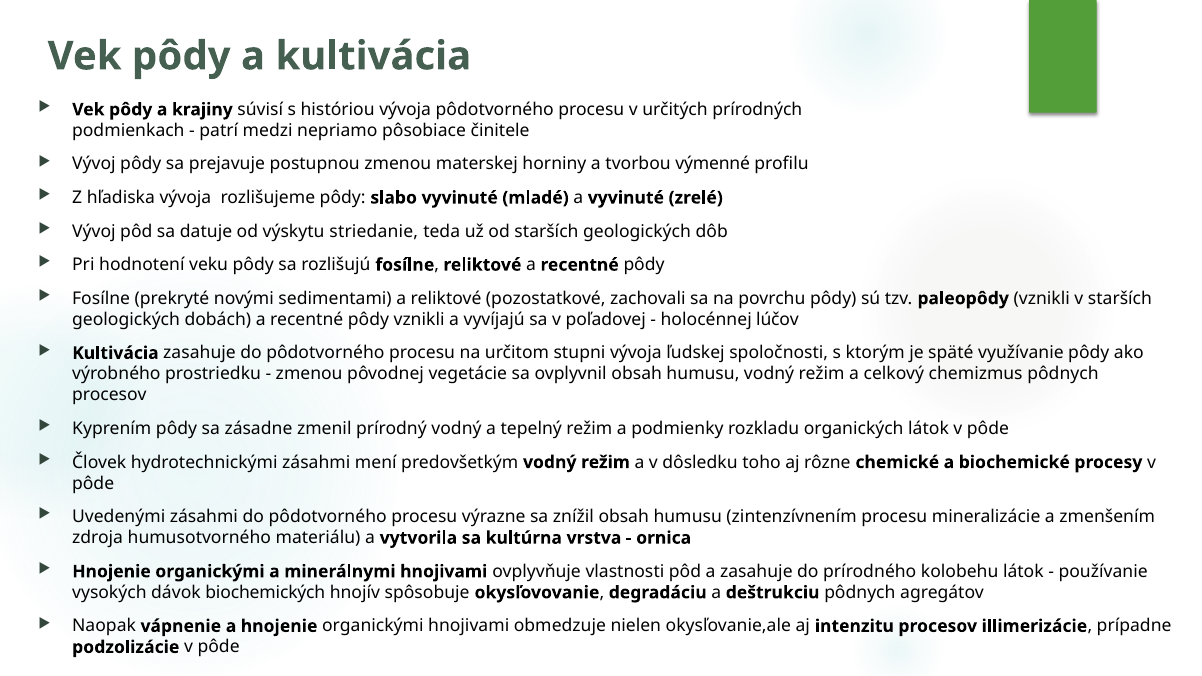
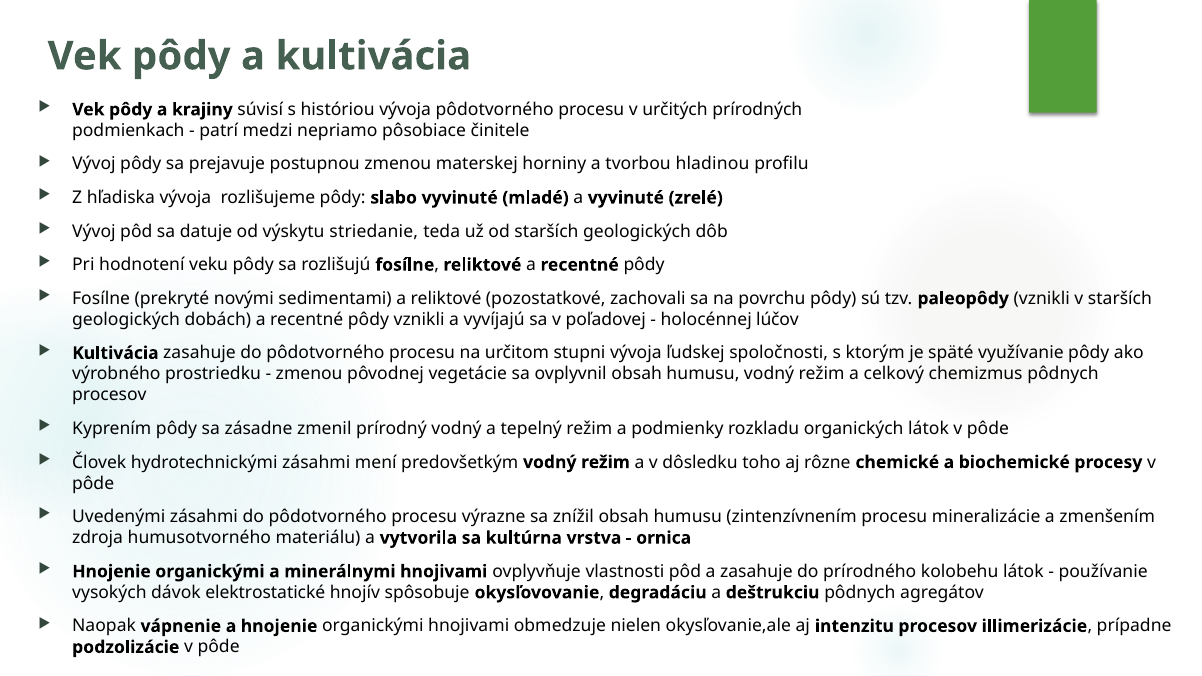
výmenné: výmenné -> hladinou (713, 164)
biochemických: biochemických -> elektrostatické (265, 593)
